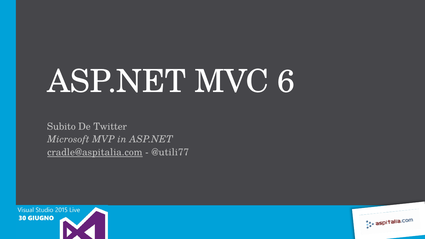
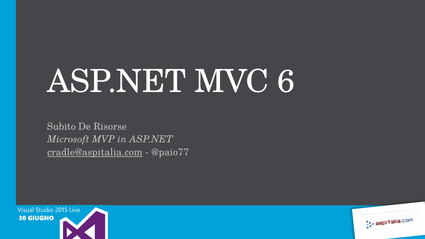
Twitter: Twitter -> Risorse (110, 127)
@utili77: @utili77 -> @paio77 (170, 152)
